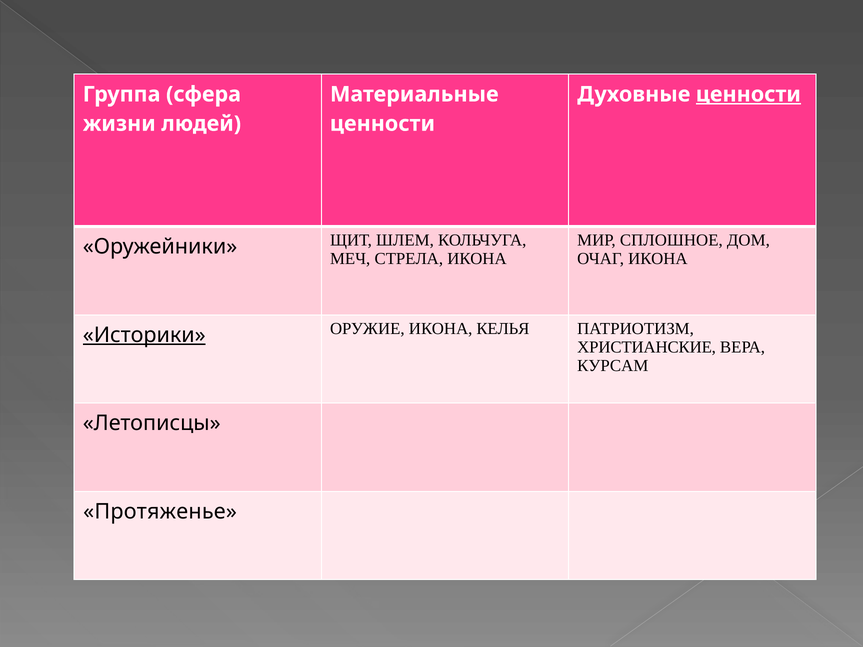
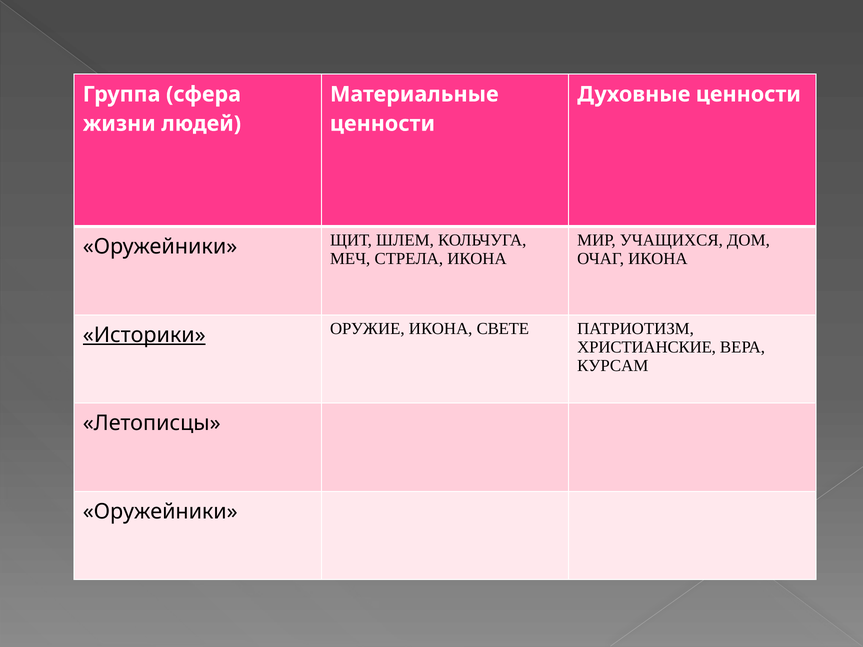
ценности underline: present -> none (748, 94)
СПЛОШНОЕ: СПЛОШНОЕ -> УЧАЩИХСЯ (671, 240)
КЕЛЬЯ: КЕЛЬЯ -> СВЕТЕ (503, 329)
Протяженье: Протяженье -> Оружейники (160, 512)
